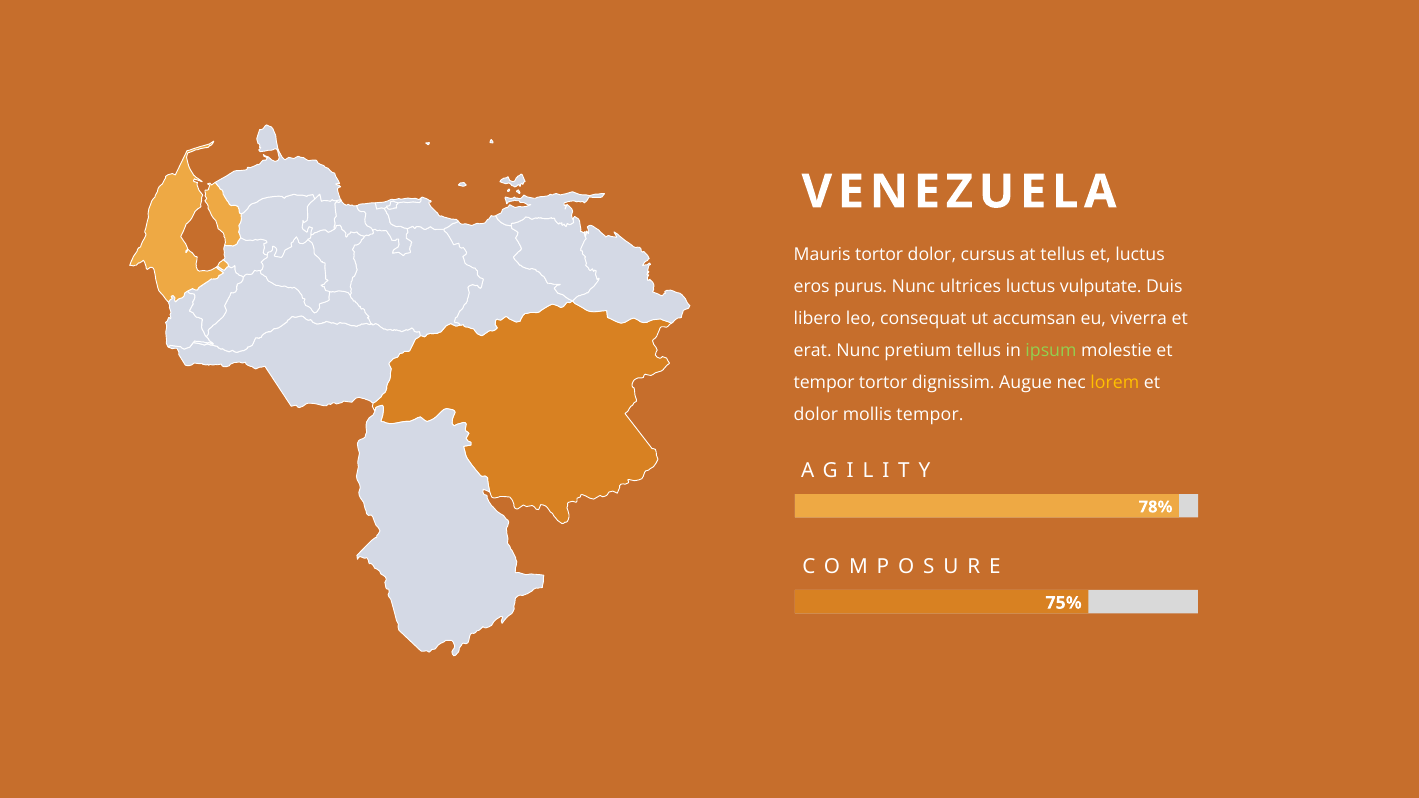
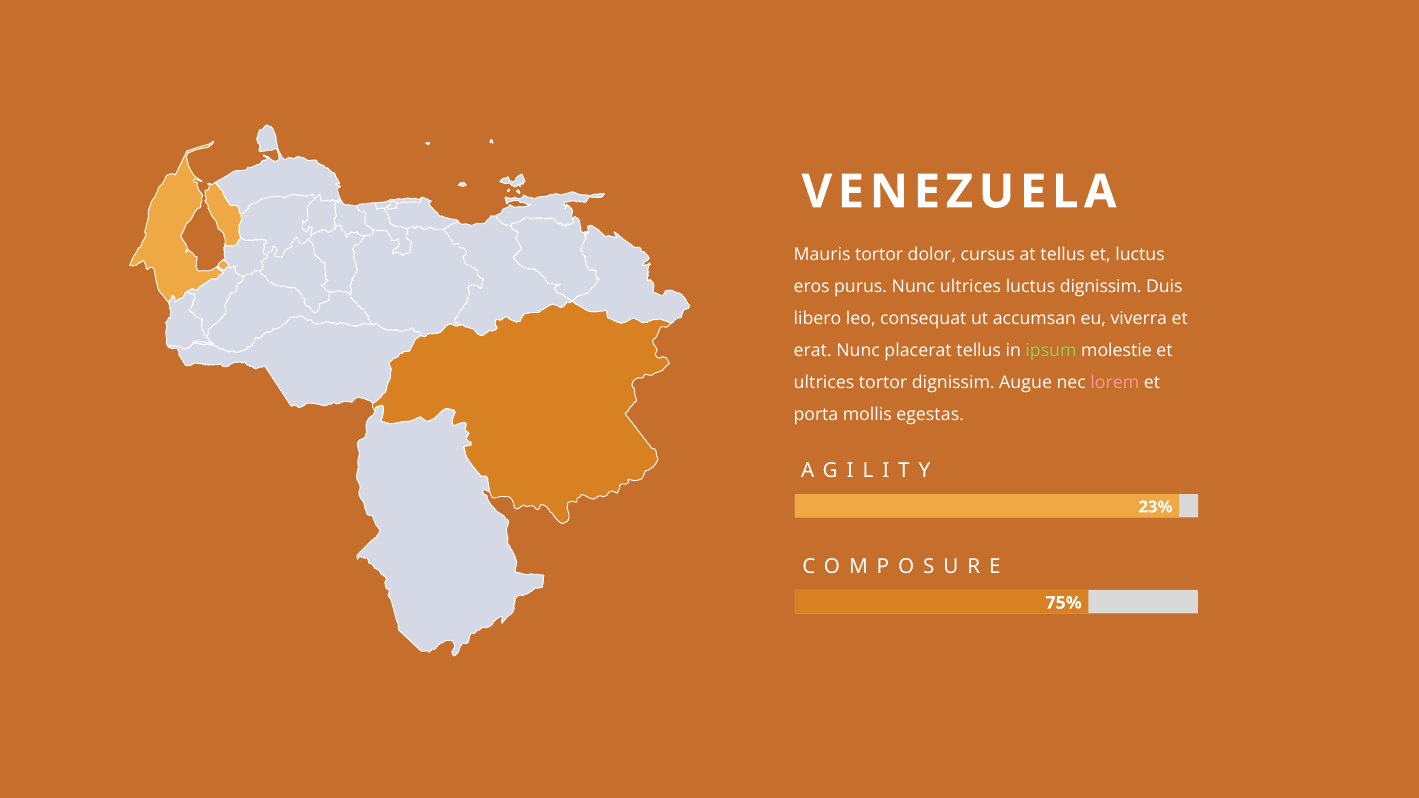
luctus vulputate: vulputate -> dignissim (1101, 287)
pretium: pretium -> placerat (918, 351)
tempor: tempor -> ultrices (824, 383)
lorem colour: yellow -> pink (1115, 383)
dolor: dolor -> porta (816, 415)
mollis tempor: tempor -> egestas (930, 415)
78%: 78% -> 23% (1156, 507)
